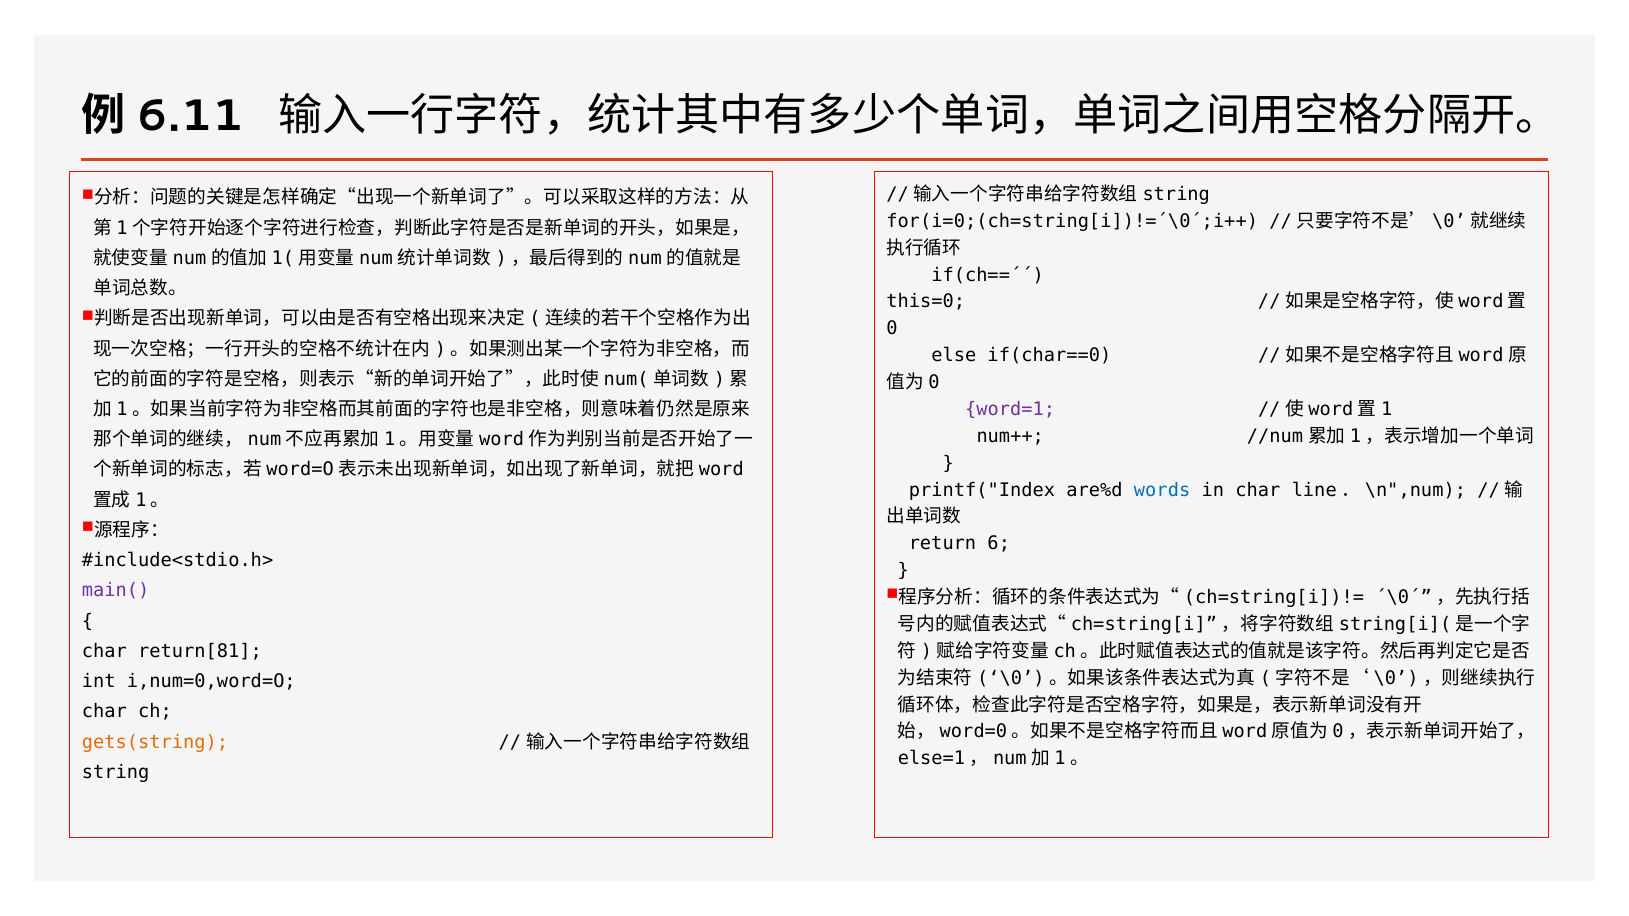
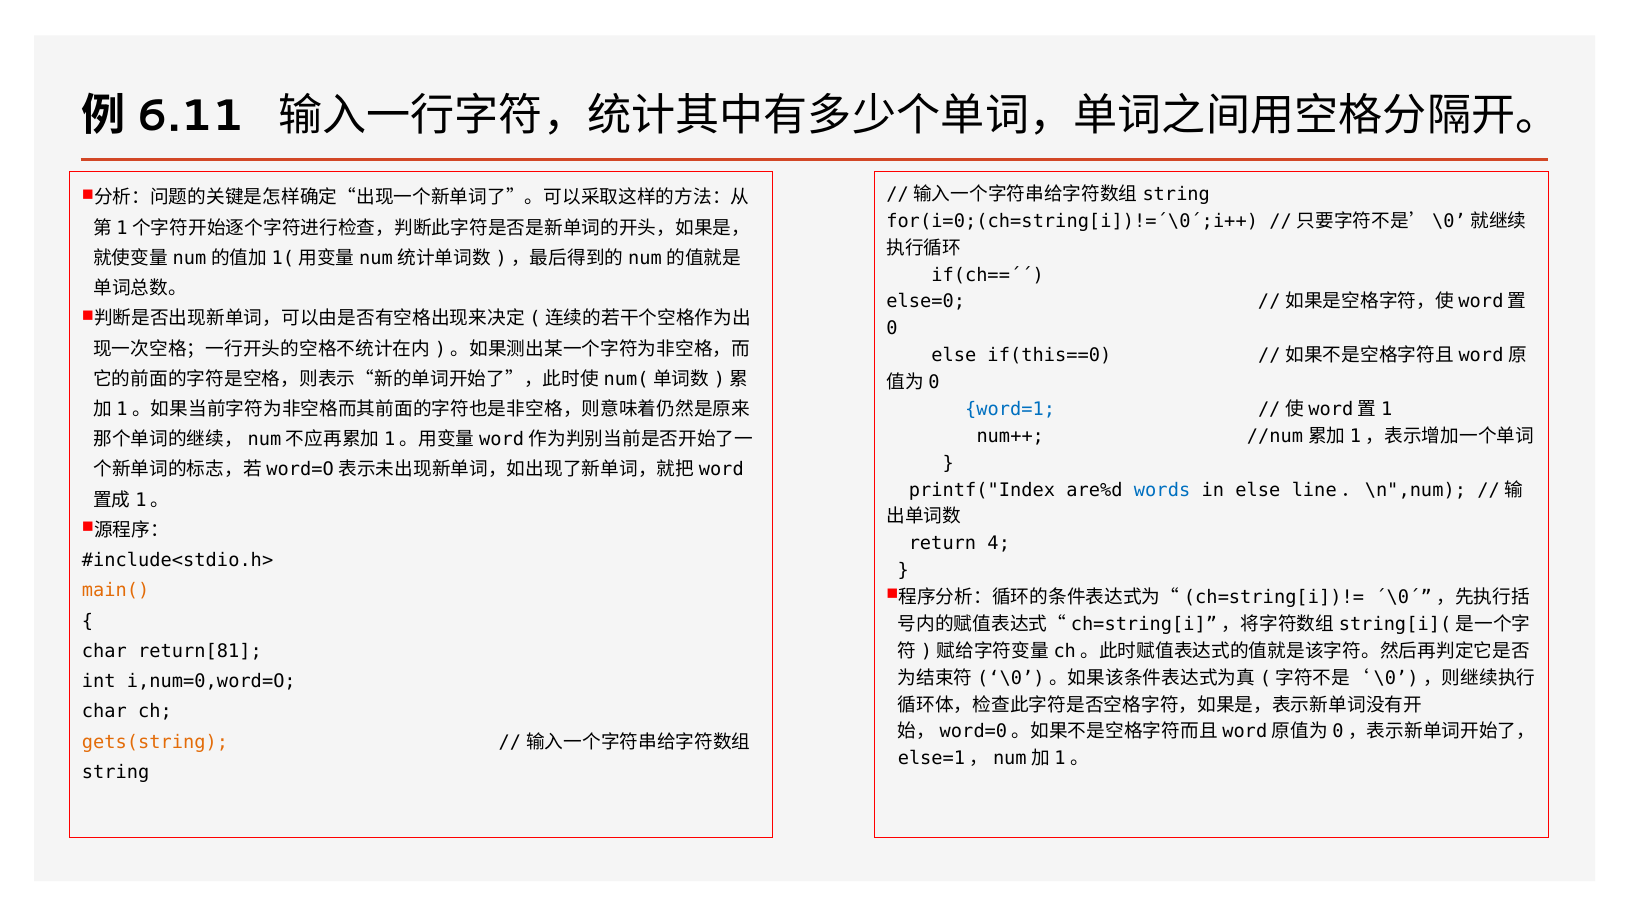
this=0: this=0 -> else=0 (926, 302)
if(char==0: if(char==0 -> if(this==0 (1049, 356)
word=1 colour: purple -> blue (1010, 409)
in char: char -> else (1258, 490)
6: 6 -> 4 (999, 544)
main( colour: purple -> orange (116, 591)
